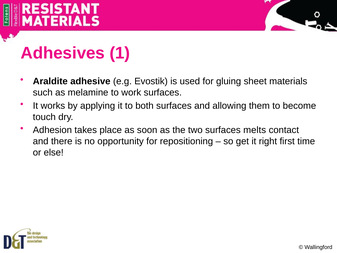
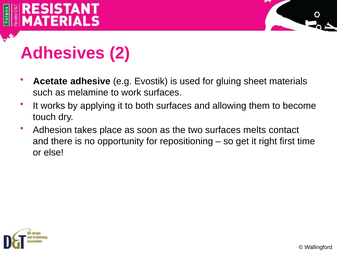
1: 1 -> 2 (120, 53)
Araldite: Araldite -> Acetate (50, 81)
